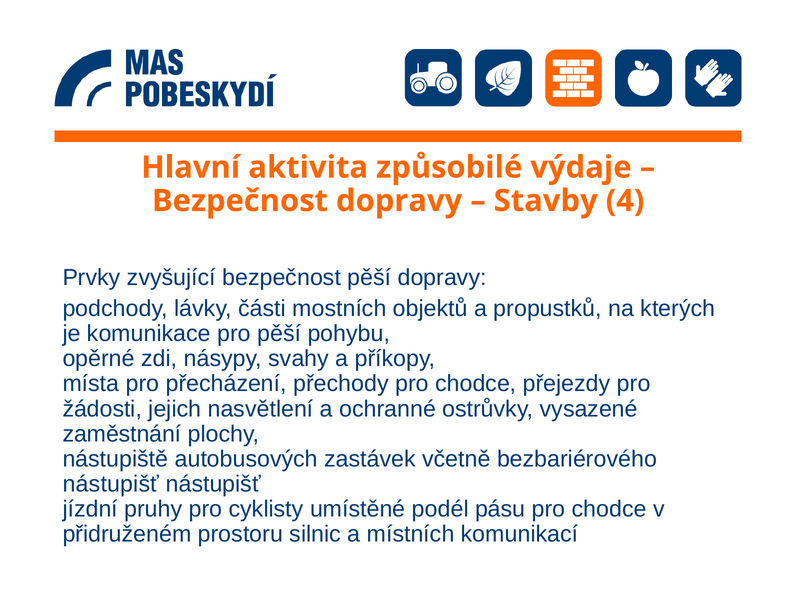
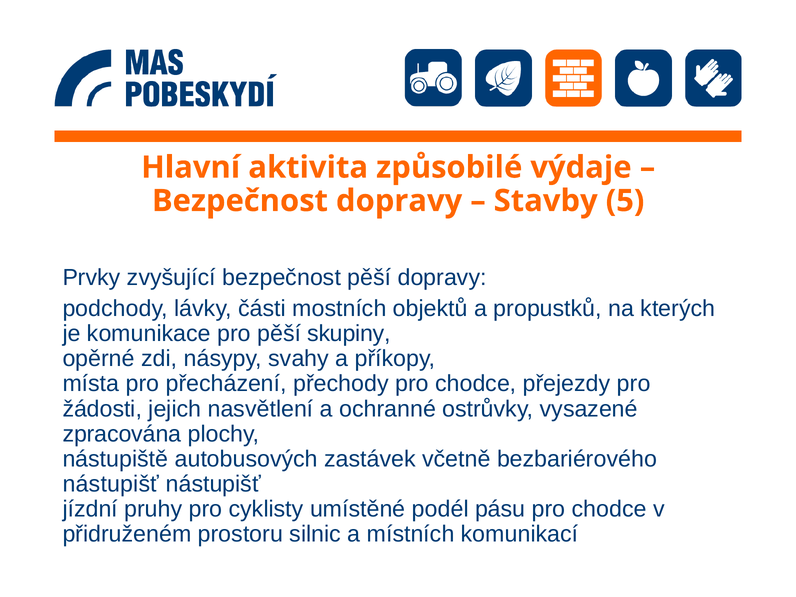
4: 4 -> 5 (625, 201)
pohybu: pohybu -> skupiny (349, 334)
zaměstnání: zaměstnání -> zpracována (122, 434)
